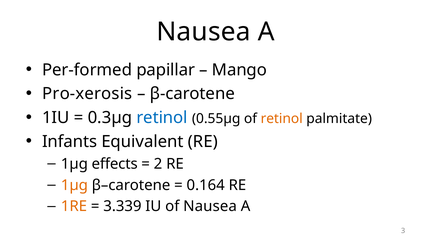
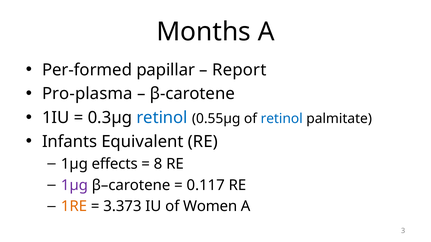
Nausea: Nausea -> Months (204, 32)
Mango: Mango -> Report (239, 70)
Pro-xerosis: Pro-xerosis -> Pro-plasma (87, 94)
retinol colour: orange -> blue (282, 119)
2: 2 -> 8 (158, 164)
1µg colour: orange -> purple (74, 185)
0.164: 0.164 -> 0.117 (206, 185)
3.339: 3.339 -> 3.373 (122, 207)
of Nausea: Nausea -> Women (210, 207)
